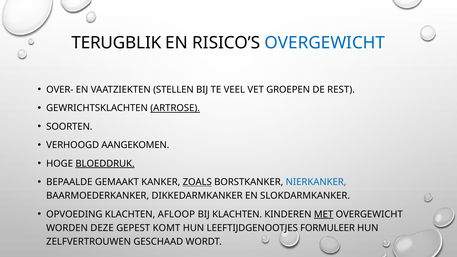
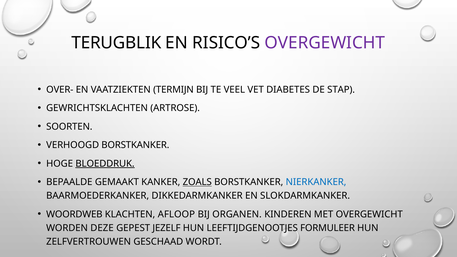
OVERGEWICHT colour: blue -> purple (325, 43)
STELLEN: STELLEN -> TERMIJN (173, 90)
GROEPEN: GROEPEN -> DIABETES (288, 90)
REST: REST -> STAP (341, 90)
ARTROSE underline: present -> none (175, 108)
VERHOOGD AANGEKOMEN: AANGEKOMEN -> BORSTKANKER (135, 145)
OPVOEDING: OPVOEDING -> WOORDWEB (74, 214)
BIJ KLACHTEN: KLACHTEN -> ORGANEN (237, 214)
MET underline: present -> none (324, 214)
KOMT: KOMT -> JEZELF (167, 228)
